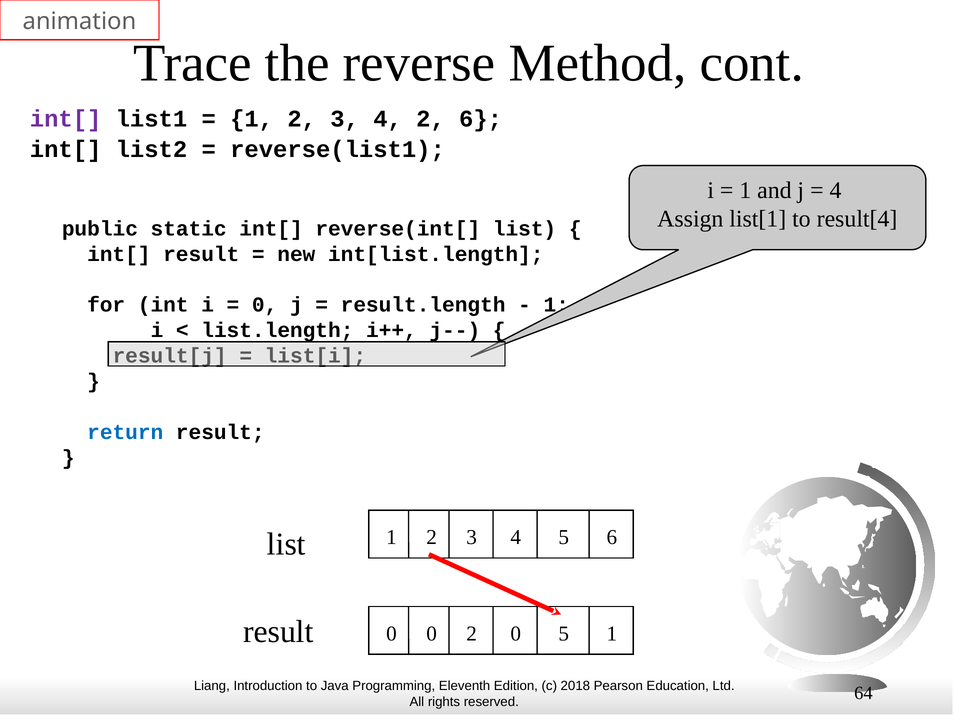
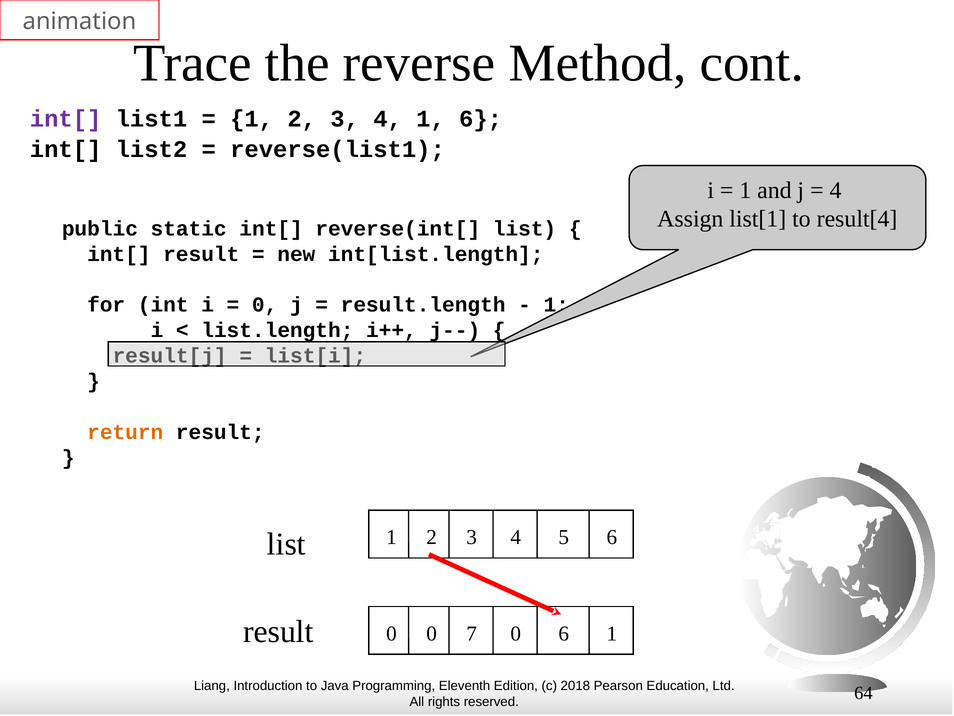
4 2: 2 -> 1 (431, 119)
return colour: blue -> orange (125, 432)
0 2: 2 -> 7 (472, 633)
0 5: 5 -> 6 (564, 633)
